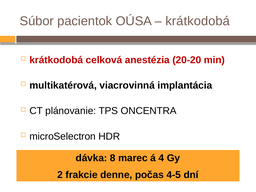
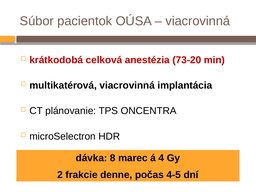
krátkodobá: krátkodobá -> viacrovinná (198, 21)
20-20: 20-20 -> 73-20 (187, 60)
